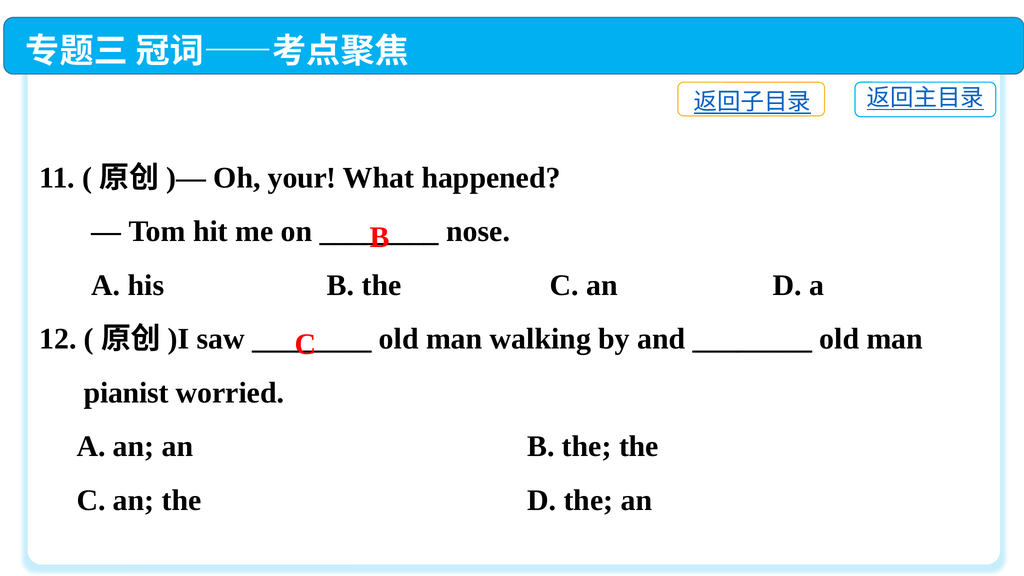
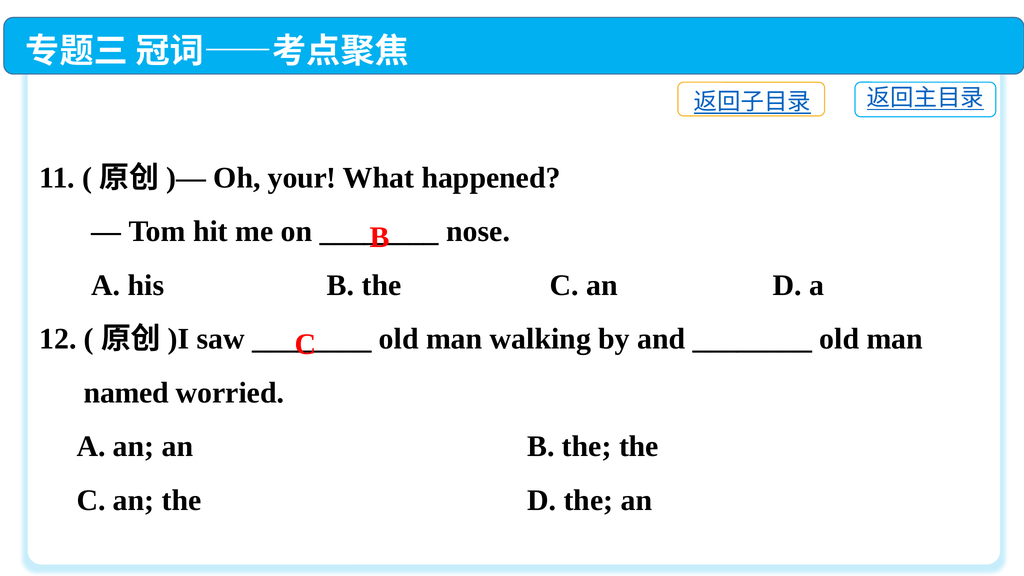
pianist: pianist -> named (126, 393)
